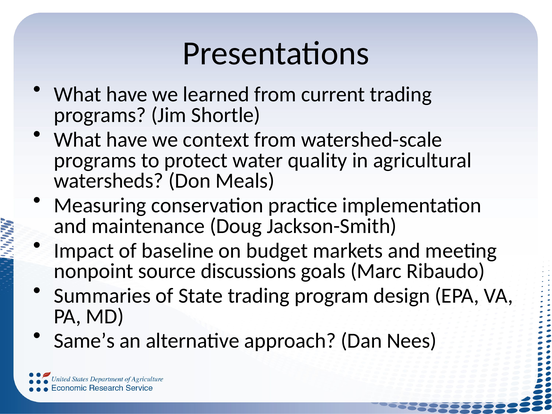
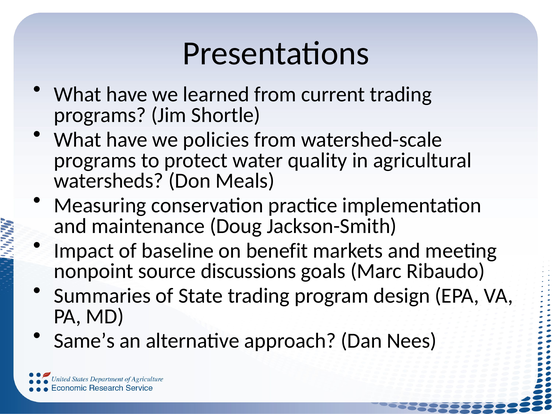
context: context -> policies (216, 140)
budget: budget -> benefit (277, 251)
